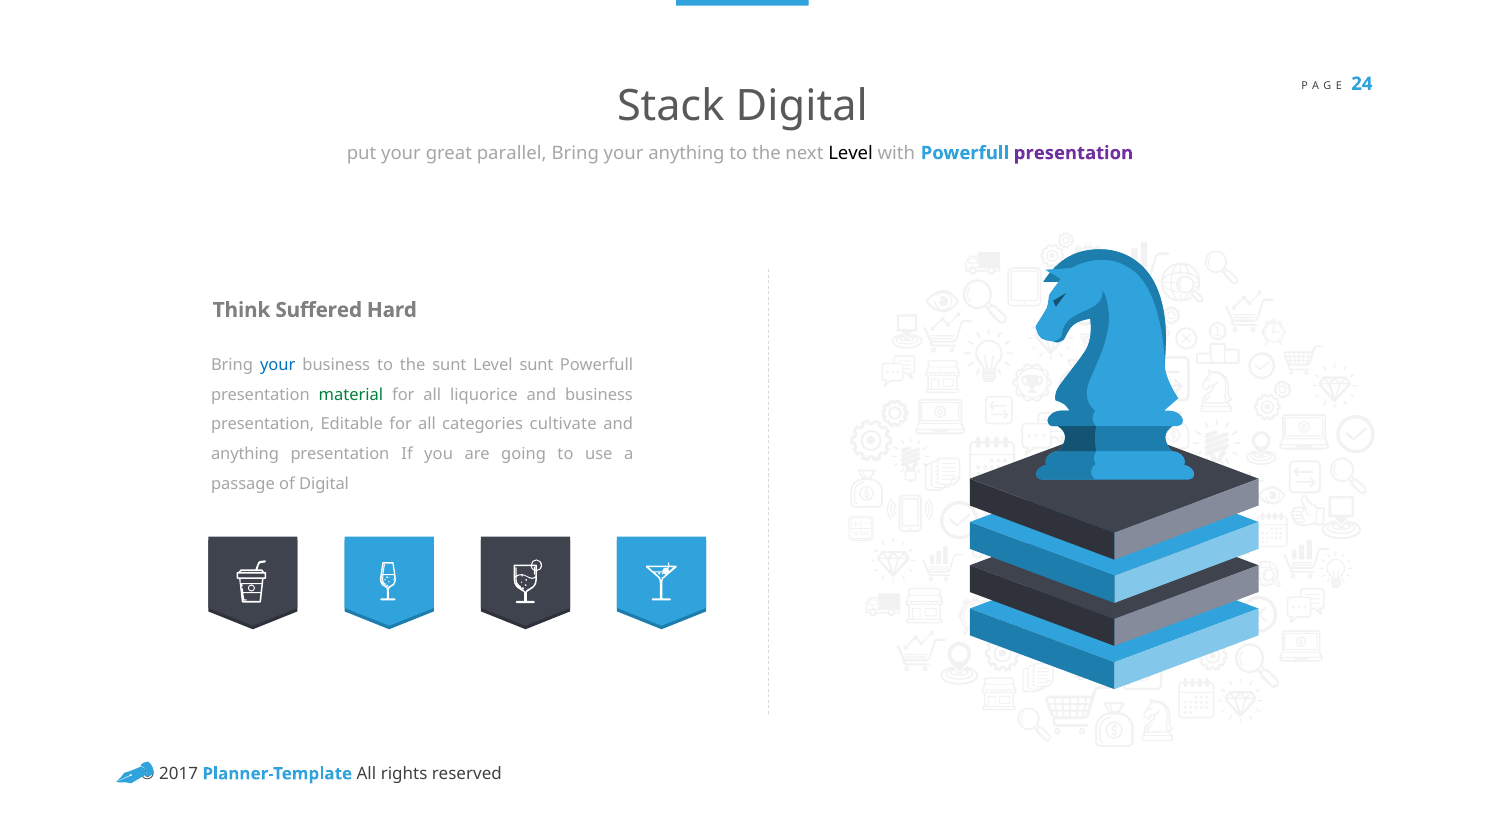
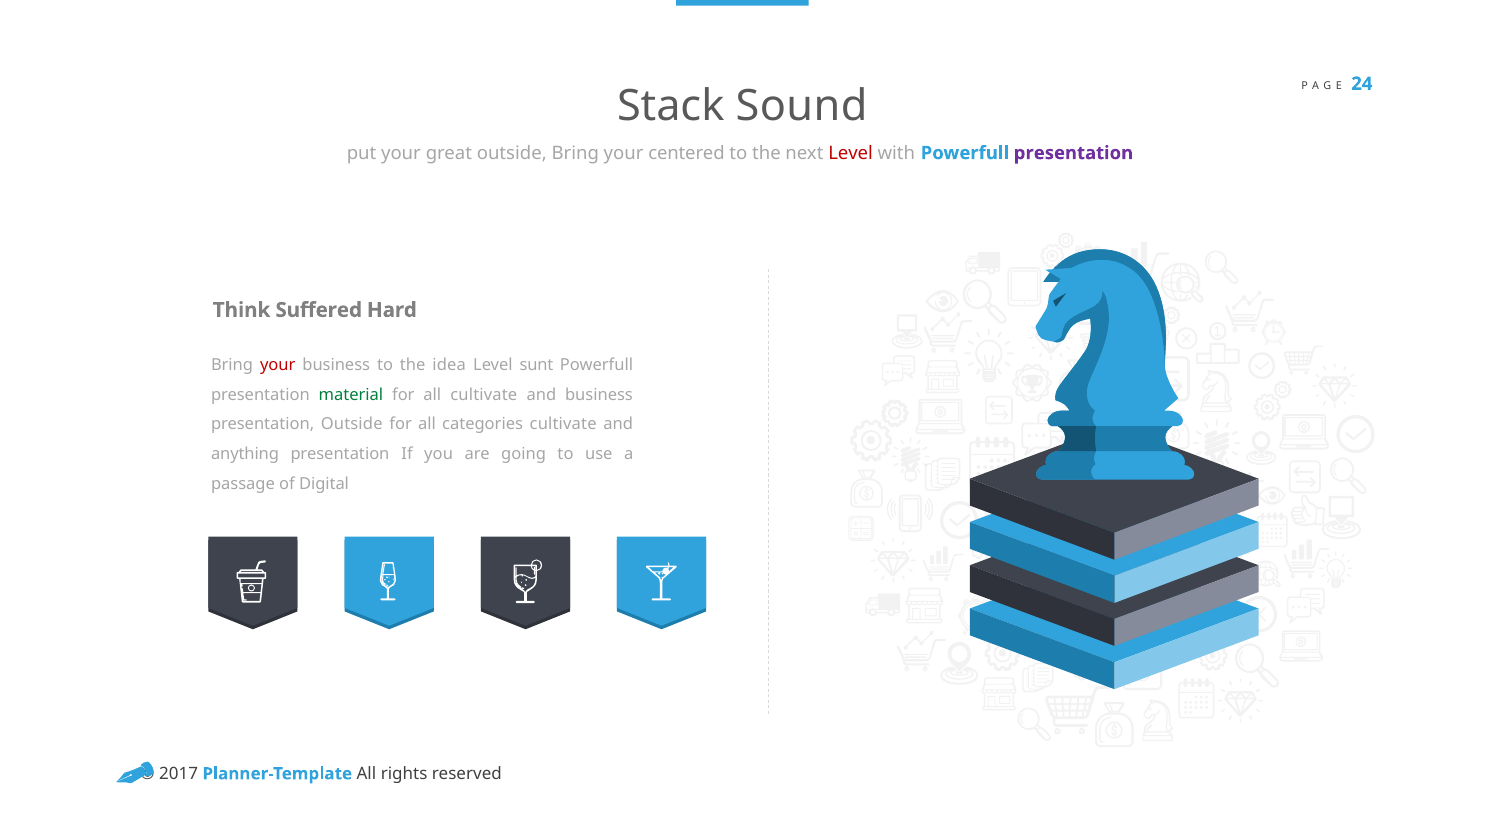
Stack Digital: Digital -> Sound (802, 106)
great parallel: parallel -> outside (512, 153)
your anything: anything -> centered (687, 153)
Level colour: black -> red (851, 153)
your colour: blue -> red (278, 365)
the sunt: sunt -> idea (449, 365)
all liquorice: liquorice -> cultivate (484, 395)
presentation Editable: Editable -> Outside (352, 424)
